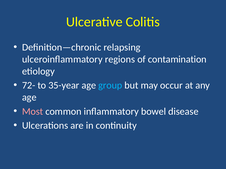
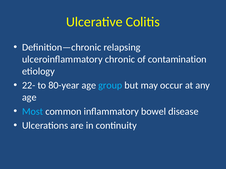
regions: regions -> chronic (120, 59)
72-: 72- -> 22- (29, 86)
35-year: 35-year -> 80-year (64, 86)
Most colour: pink -> light blue (33, 112)
